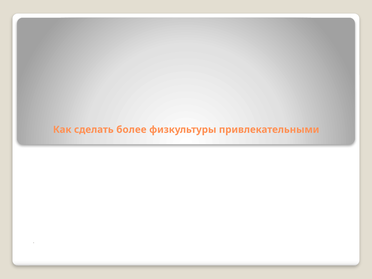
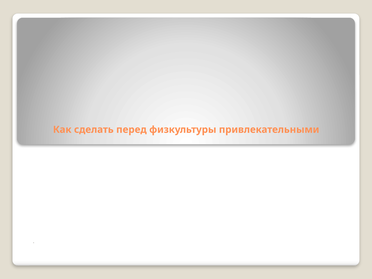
более: более -> перед (131, 130)
